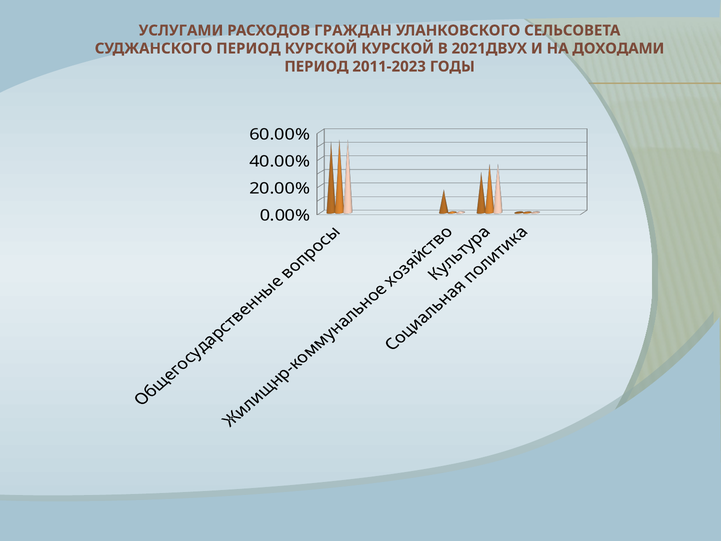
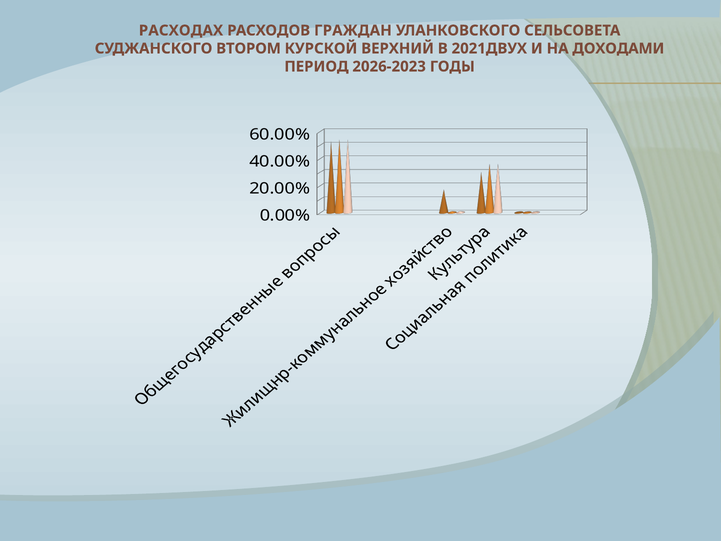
УСЛУГАМИ: УСЛУГАМИ -> РАСХОДАХ (181, 30)
СУДЖАНСКОГО ПЕРИОД: ПЕРИОД -> ВТОРОМ (249, 48)
КУРСКОЙ КУРСКОЙ: КУРСКОЙ -> ВЕРХНИЙ (398, 48)
2011-2023: 2011-2023 -> 2026-2023 (389, 67)
